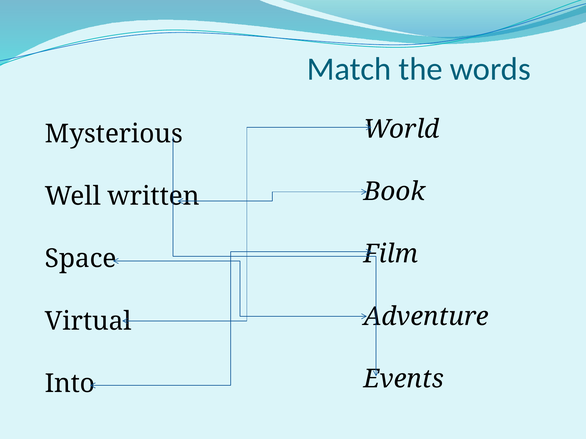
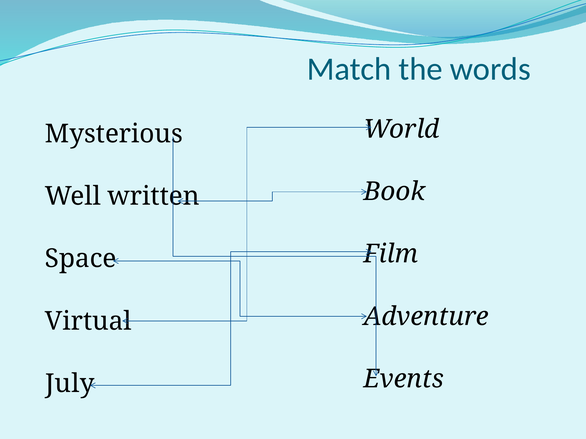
Into: Into -> July (70, 384)
